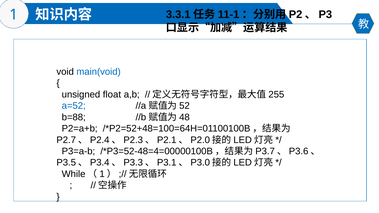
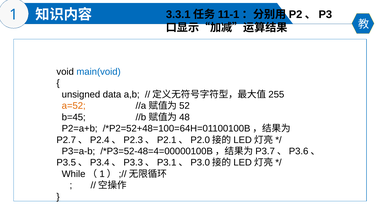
float: float -> data (112, 95)
a=52 colour: blue -> orange (74, 106)
b=88: b=88 -> b=45 (74, 117)
